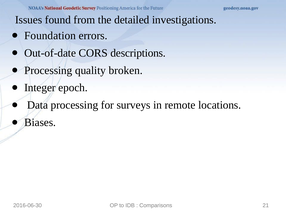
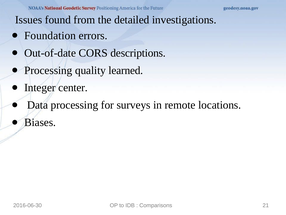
broken: broken -> learned (126, 70)
epoch: epoch -> center (73, 88)
